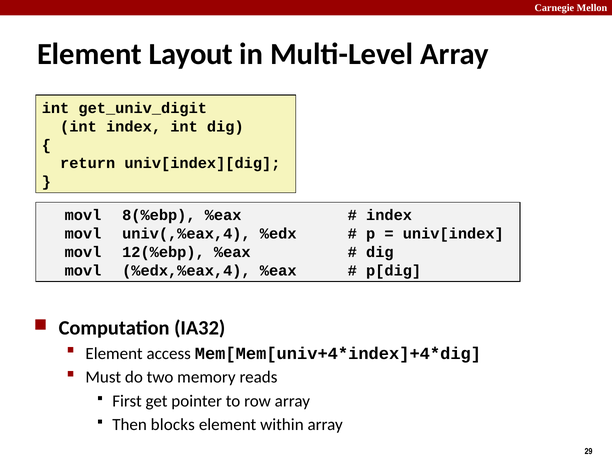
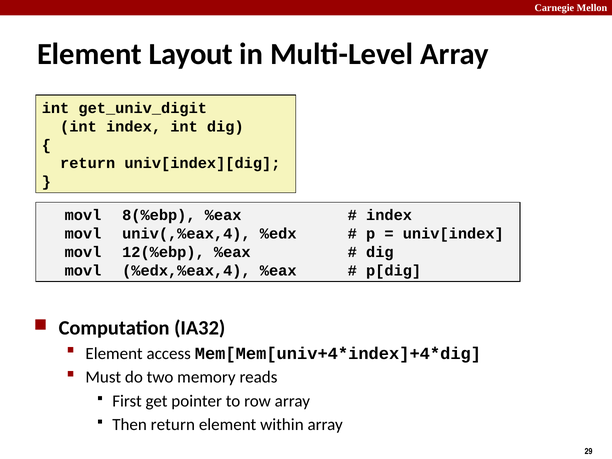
Then blocks: blocks -> return (173, 425)
